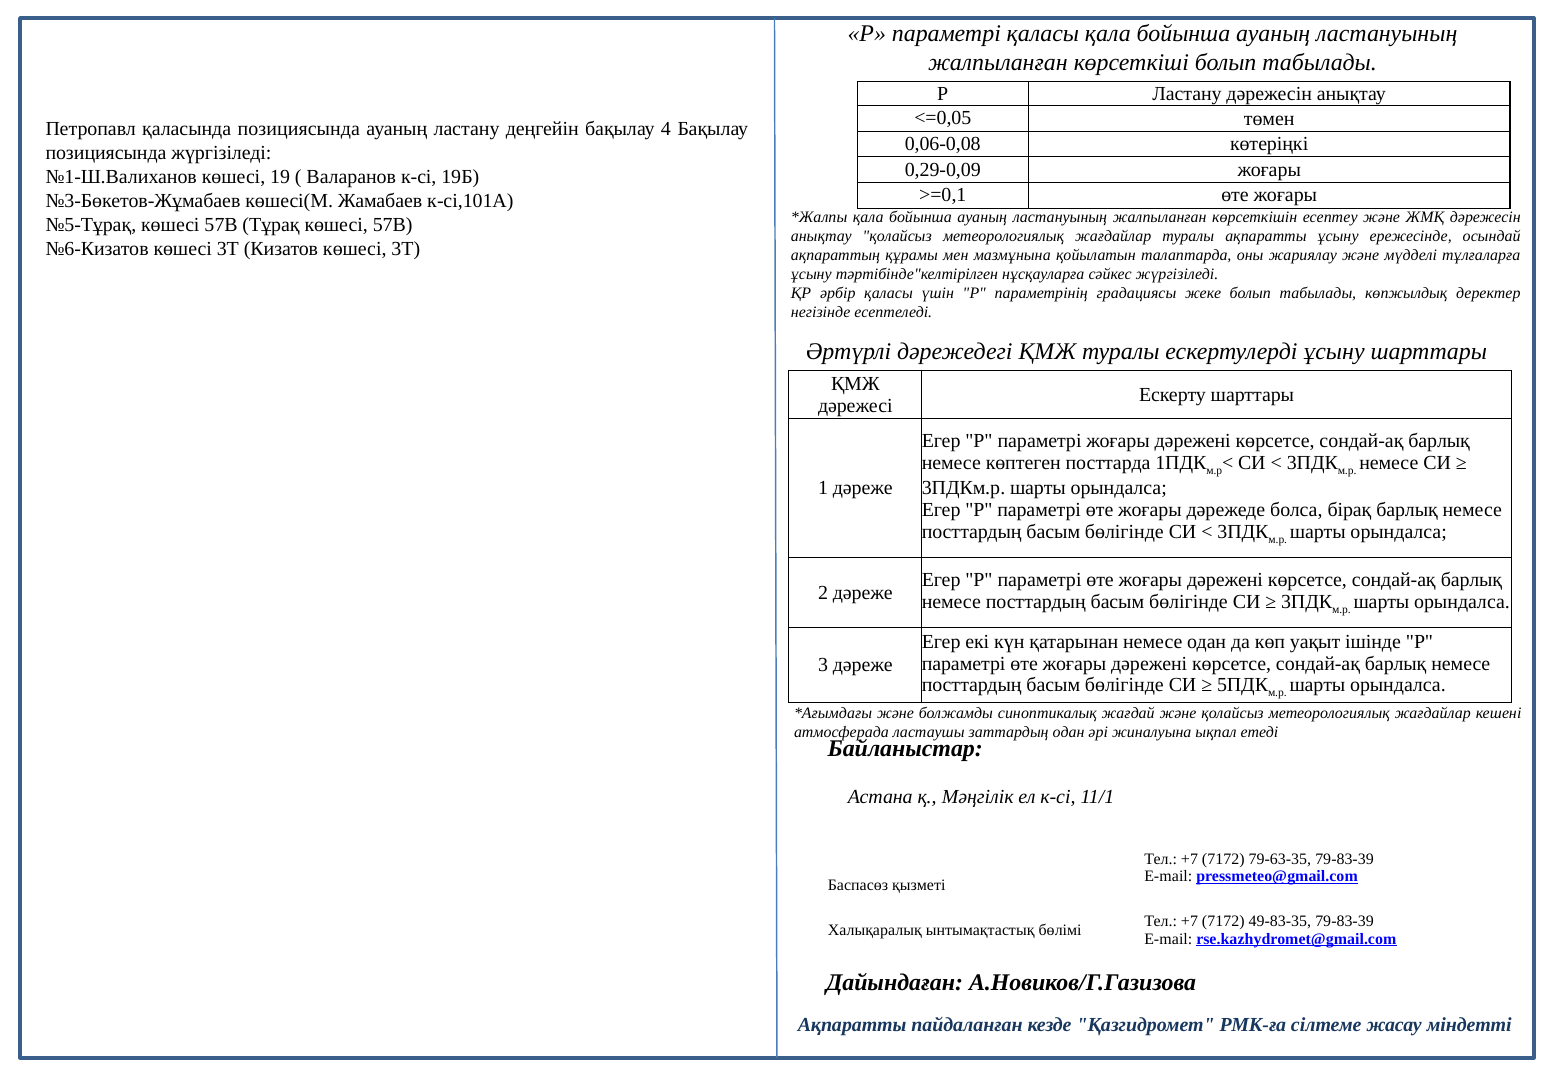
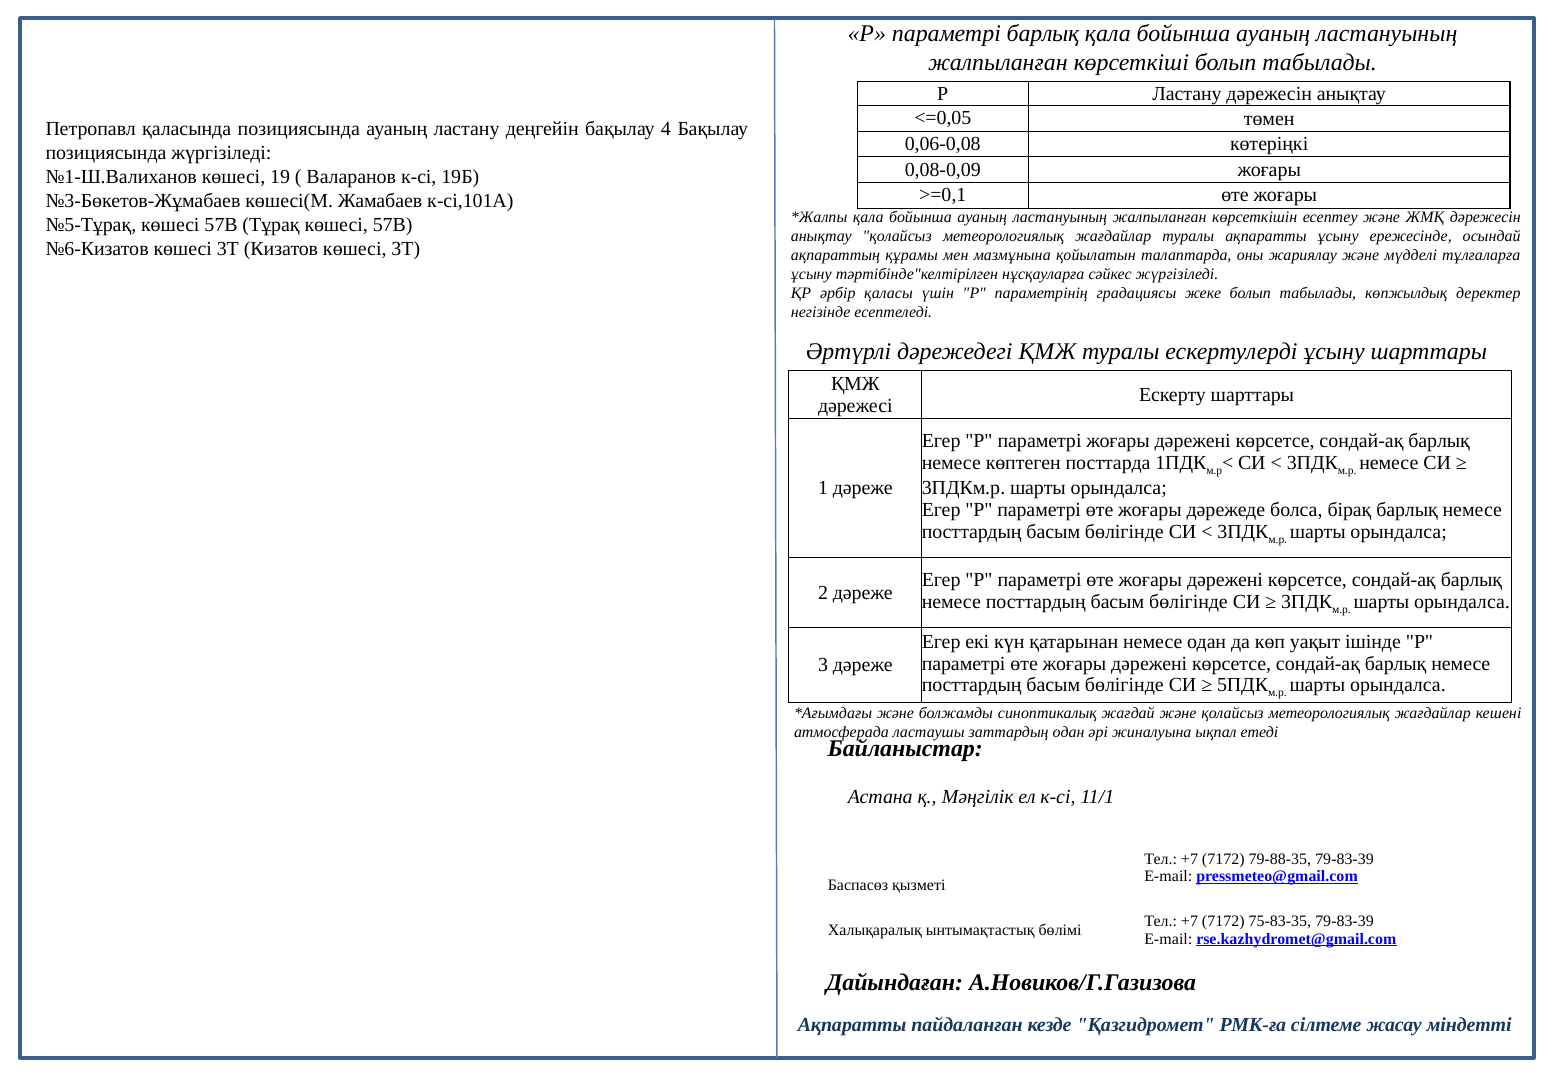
параметрі қаласы: қаласы -> барлық (1043, 33)
0,29-0,09: 0,29-0,09 -> 0,08-0,09 (943, 169)
79-63-35: 79-63-35 -> 79-88-35 (1280, 859)
49-83-35: 49-83-35 -> 75-83-35 (1280, 921)
